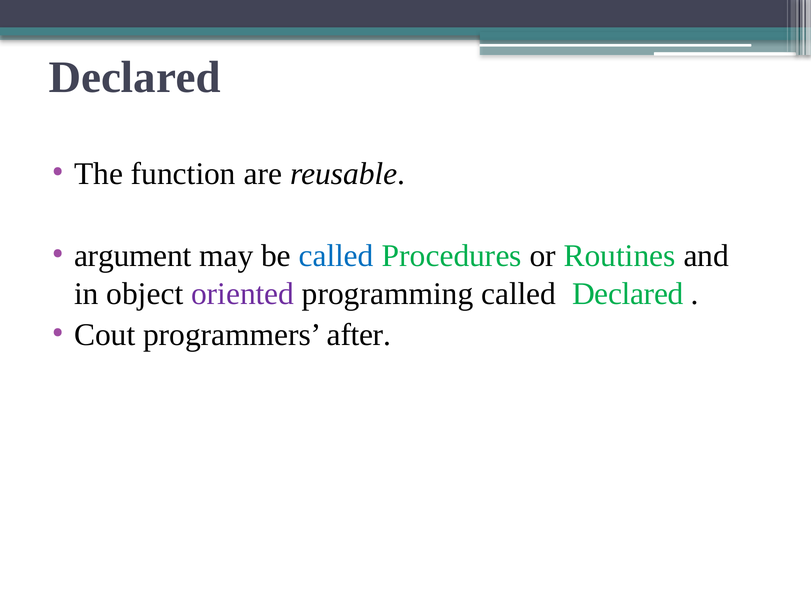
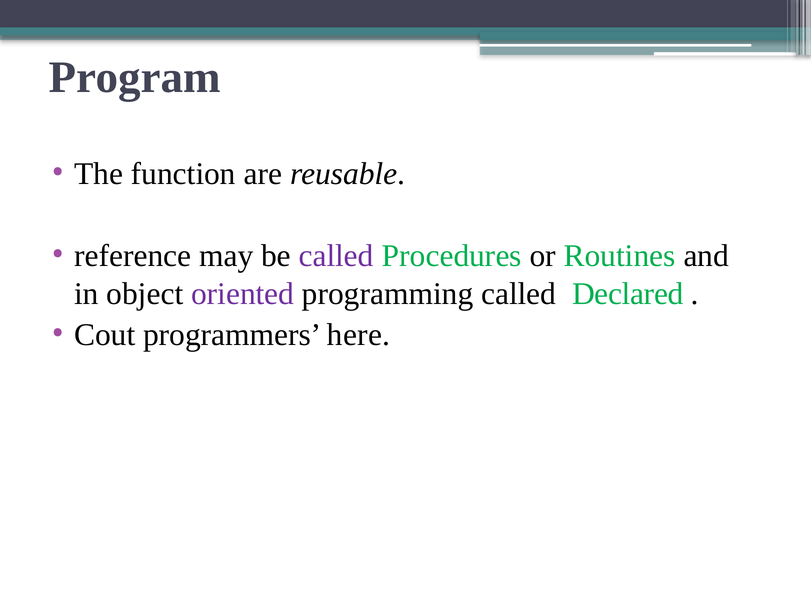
Declared: Declared -> Program (135, 77)
argument: argument -> reference (133, 256)
called colour: blue -> purple (336, 256)
after: after -> here (359, 335)
